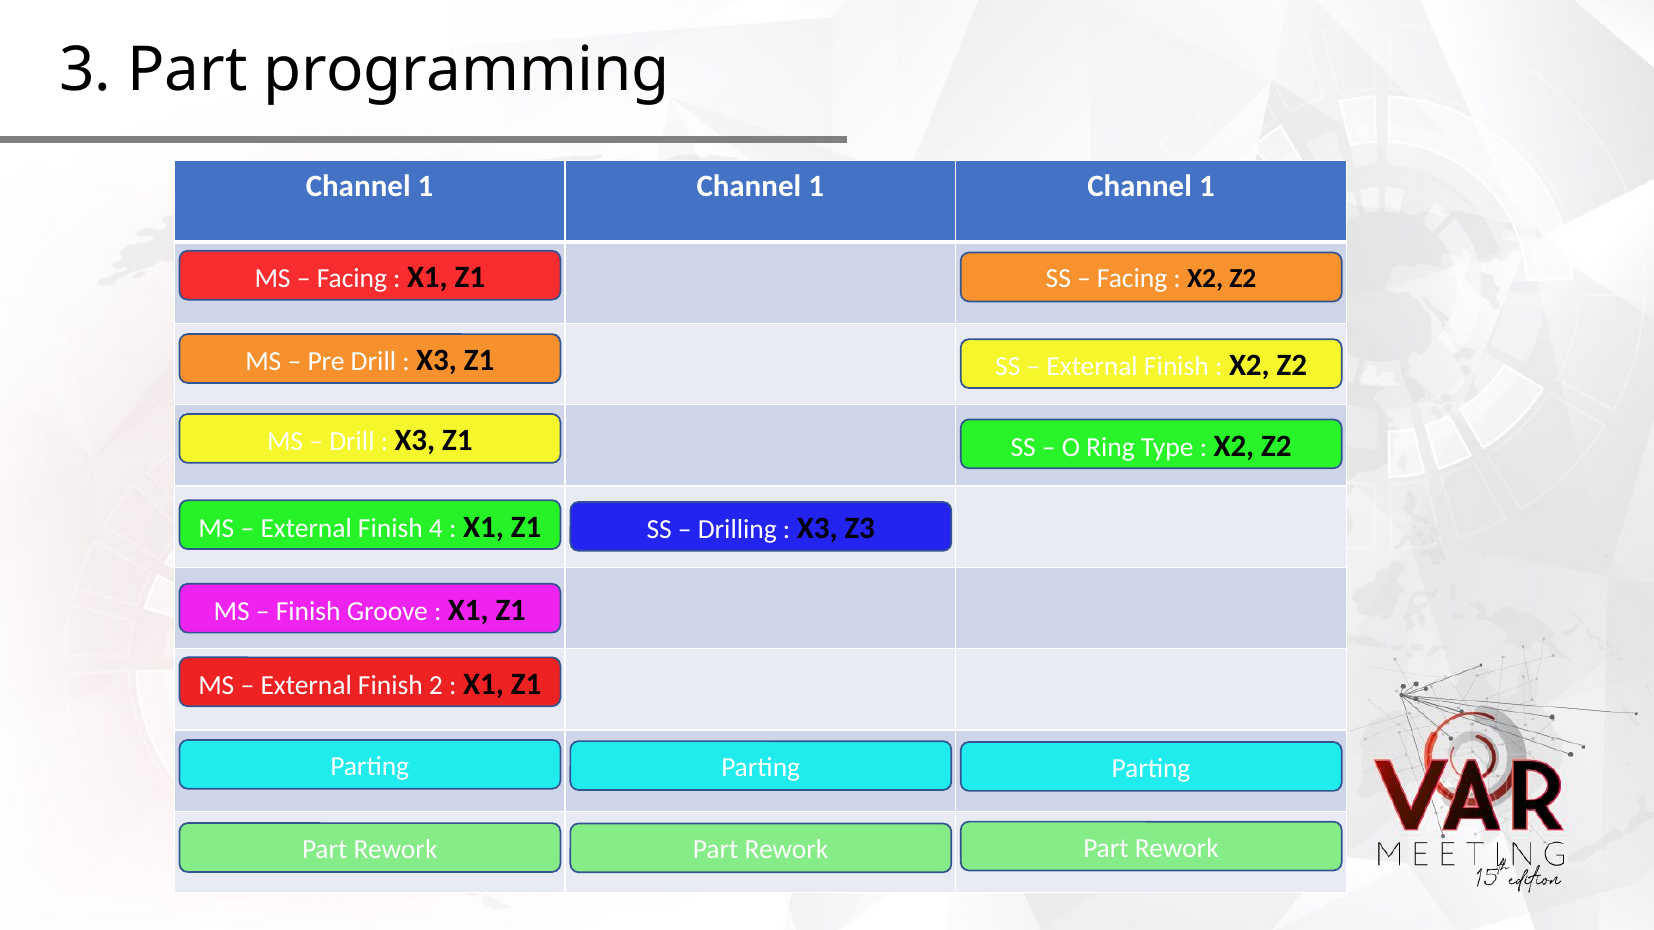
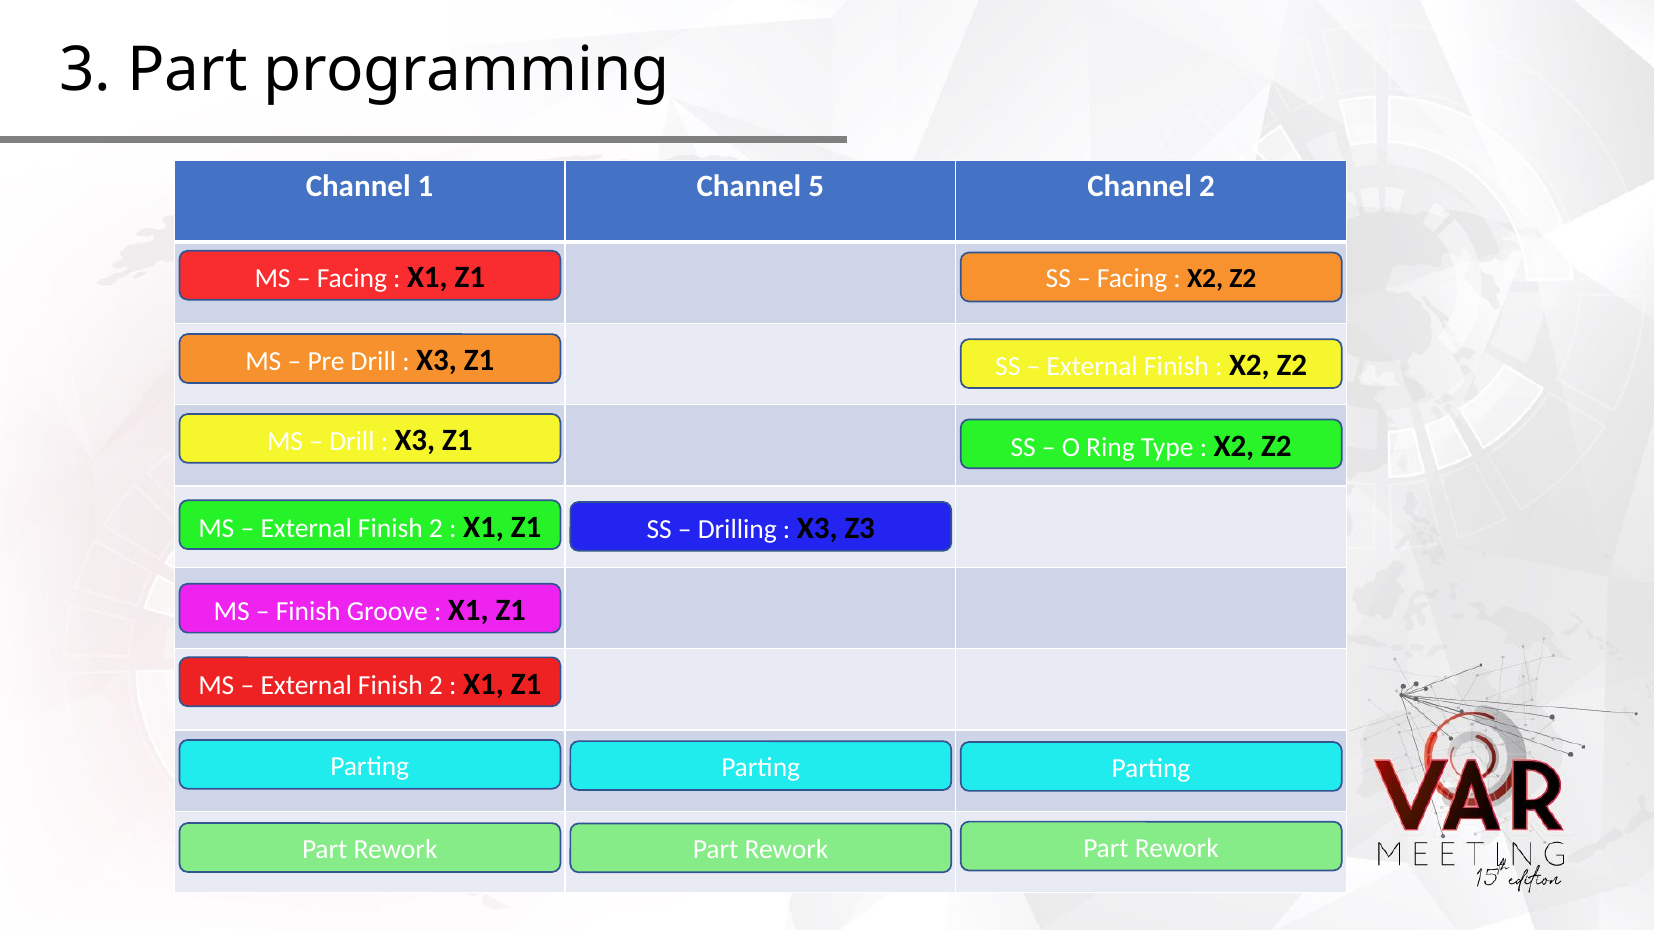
1: 1 -> 5 (816, 186)
1: 1 -> 2 (1207, 186)
4: 4 -> 2 (436, 528)
